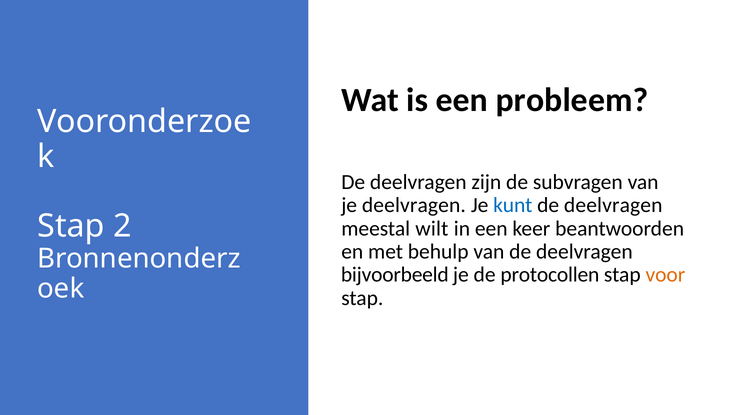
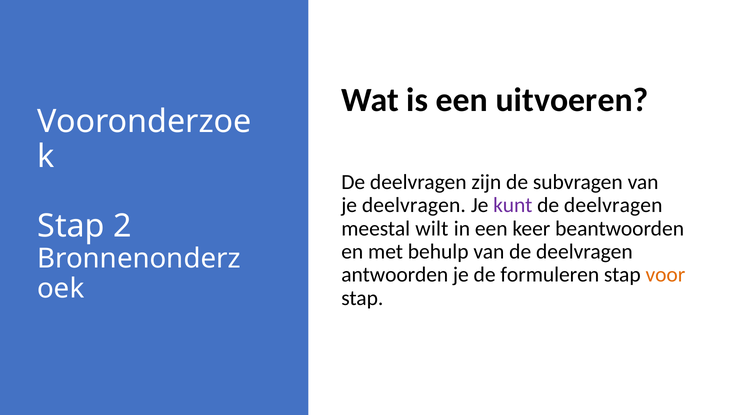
probleem: probleem -> uitvoeren (572, 100)
kunt colour: blue -> purple (513, 205)
bijvoorbeeld: bijvoorbeeld -> antwoorden (395, 275)
protocollen: protocollen -> formuleren (550, 275)
